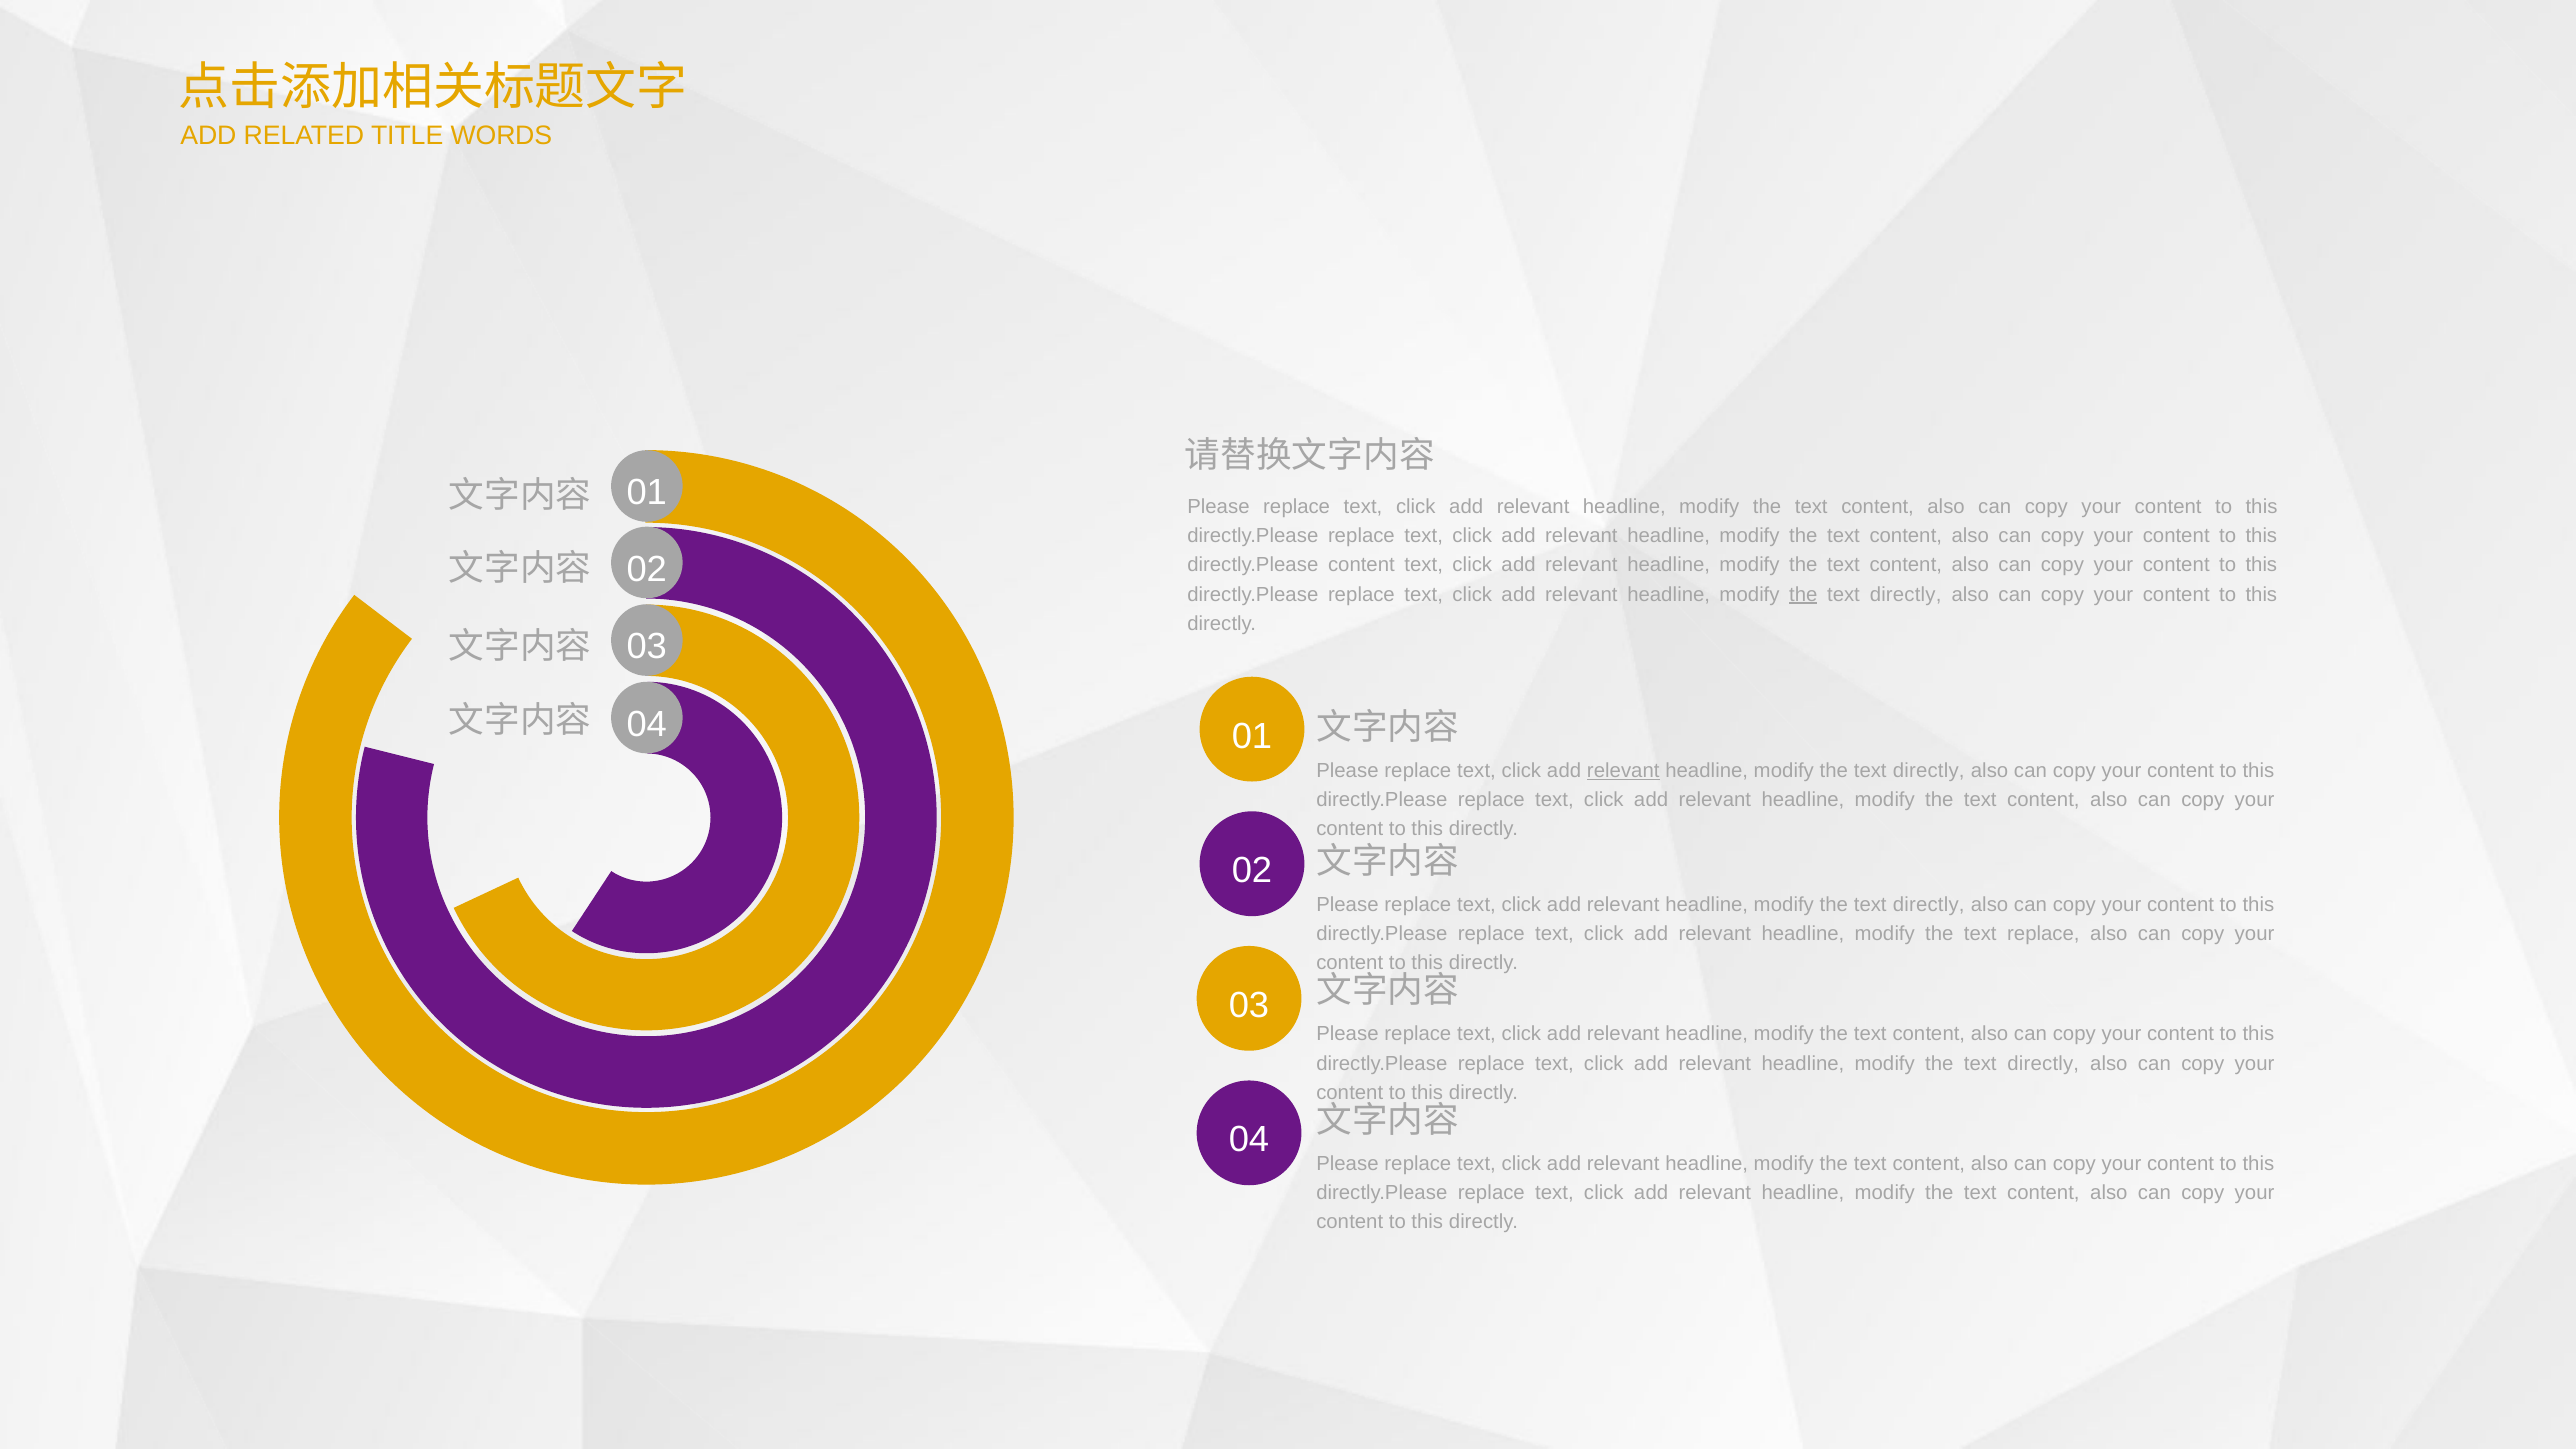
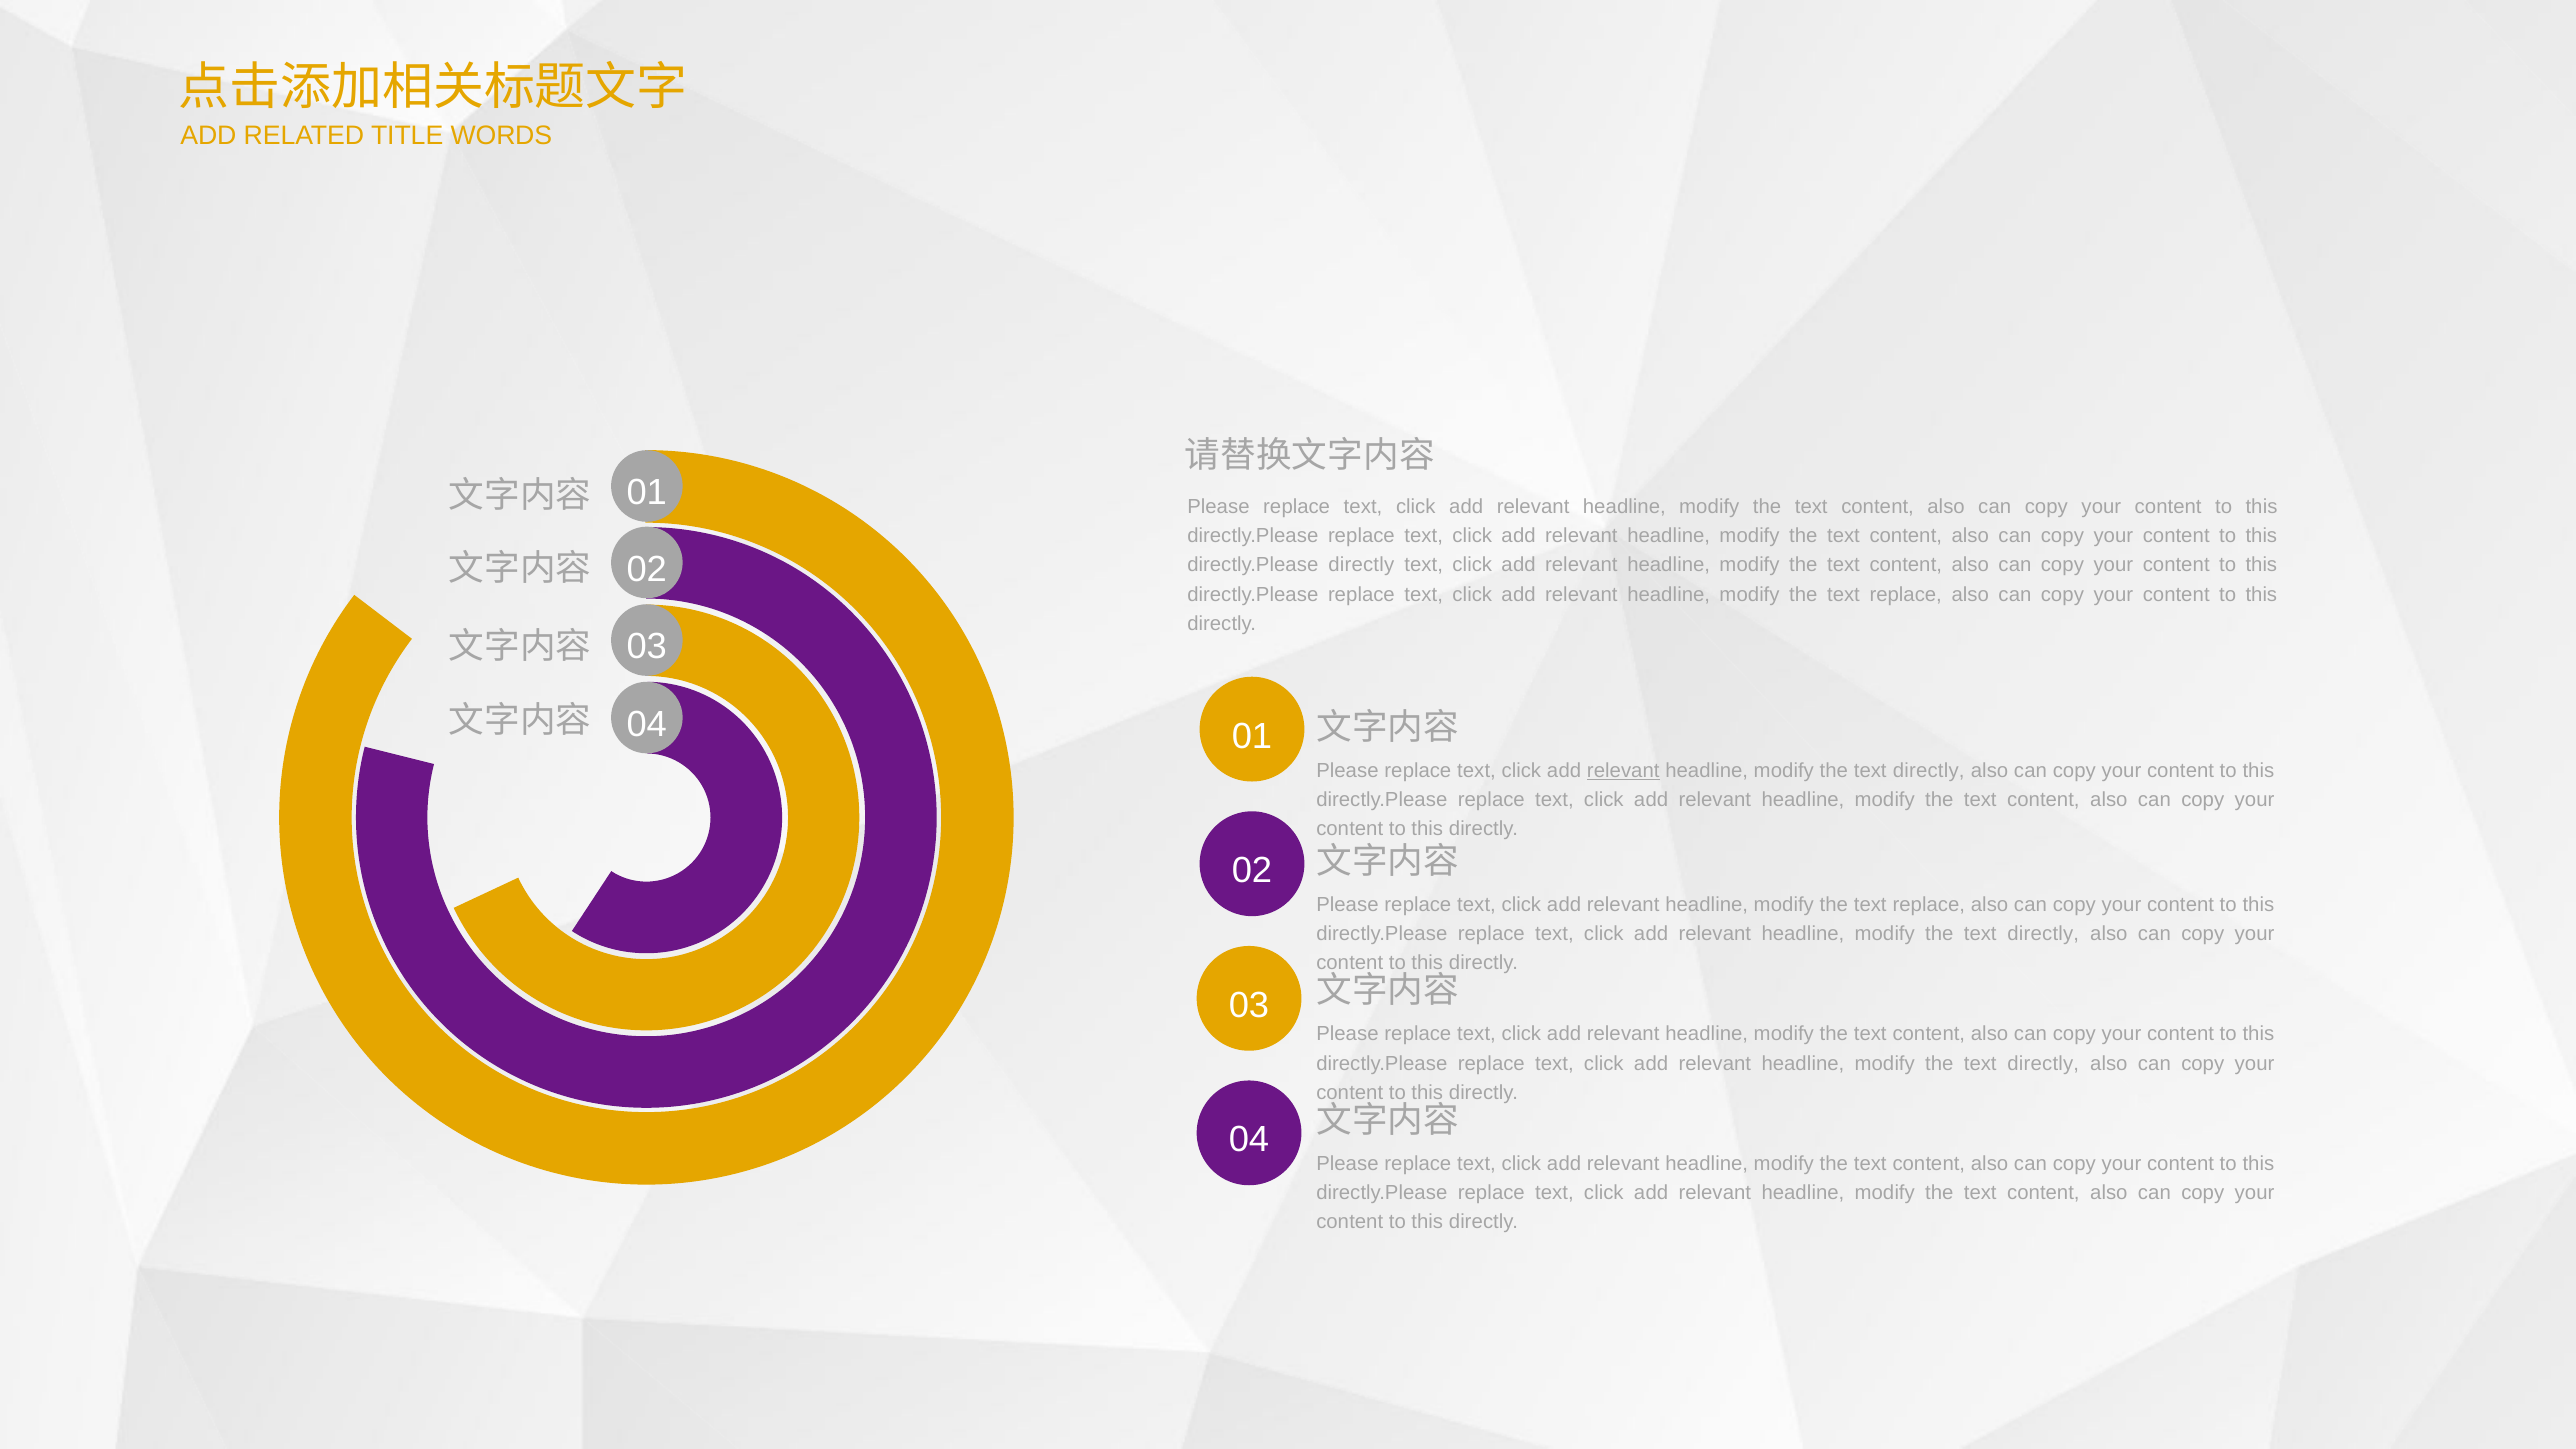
directly.Please content: content -> directly (1361, 565)
the underline: present -> none (1803, 594)
directly: directly -> replace (1906, 594)
directly: directly -> replace (1929, 905)
replace: replace -> directly (2043, 934)
